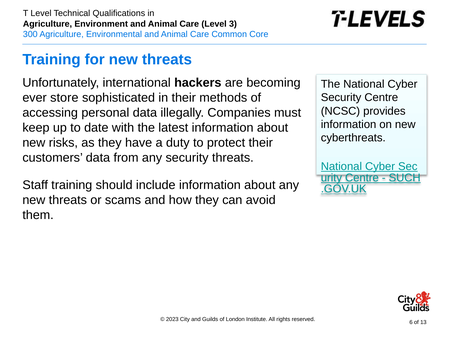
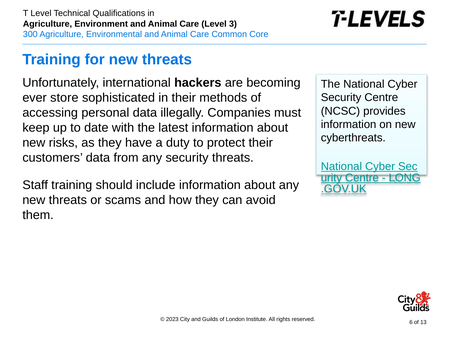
SUCH: SUCH -> LONG (405, 178)
